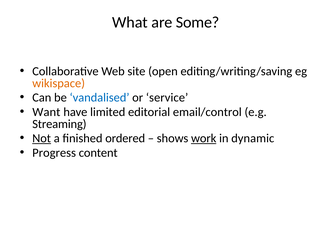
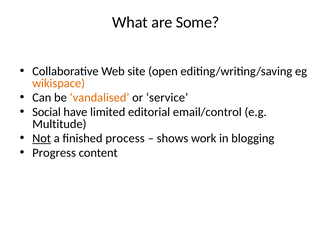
vandalised colour: blue -> orange (100, 98)
Want: Want -> Social (46, 112)
Streaming: Streaming -> Multitude (59, 124)
ordered: ordered -> process (125, 138)
work underline: present -> none (204, 138)
dynamic: dynamic -> blogging (253, 138)
